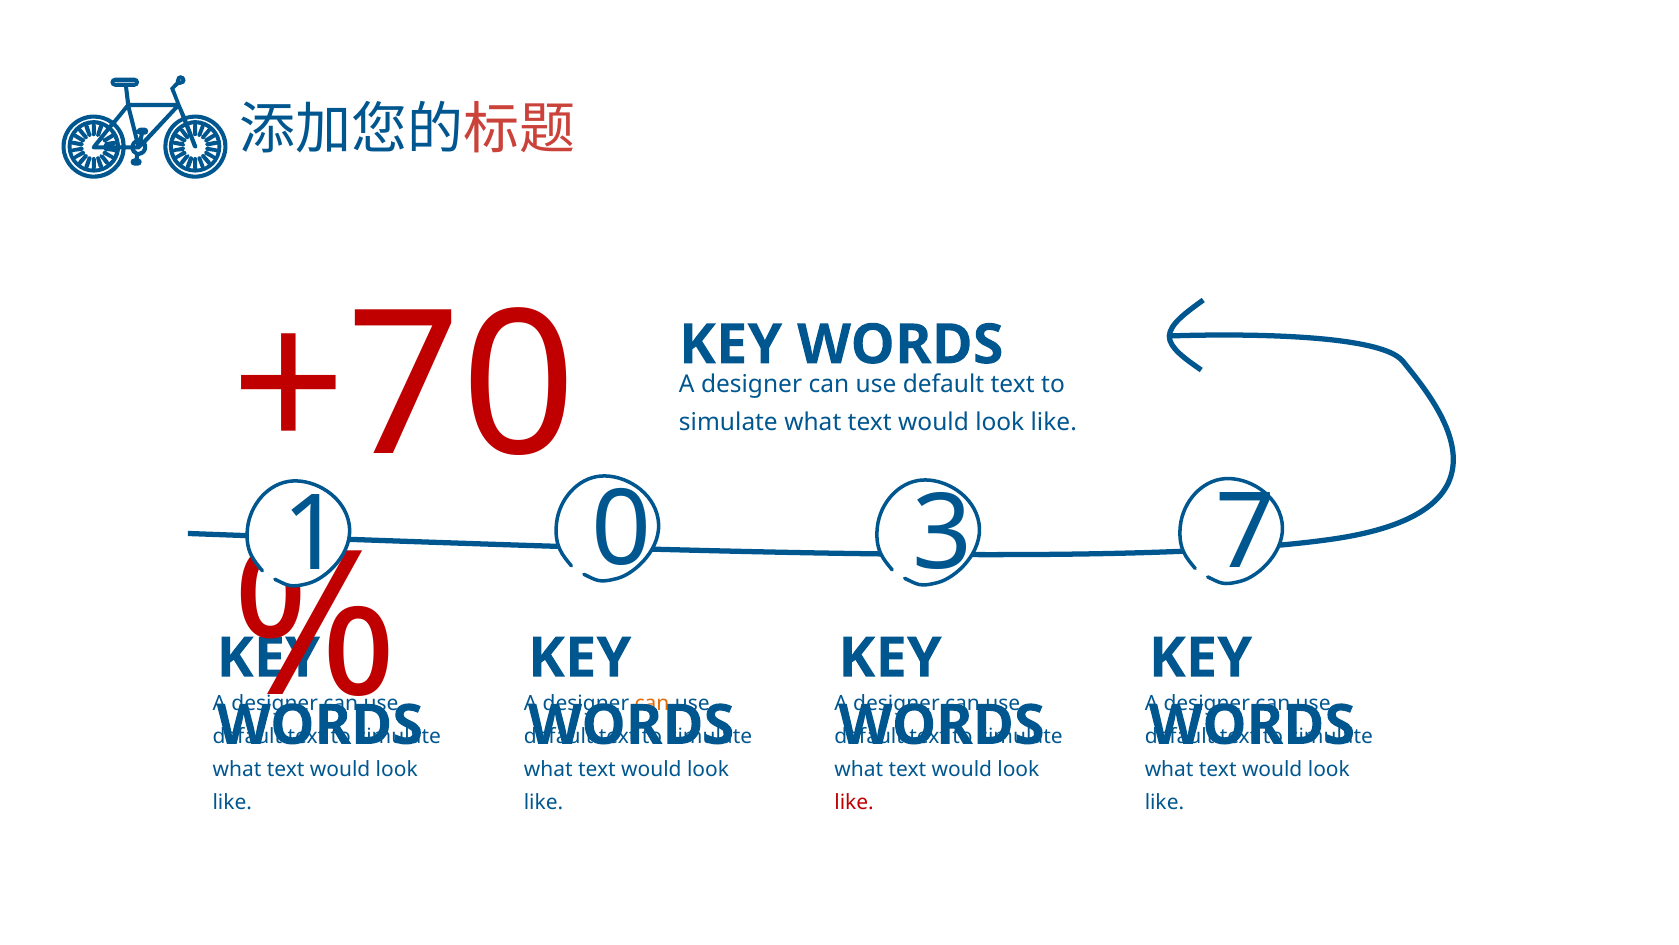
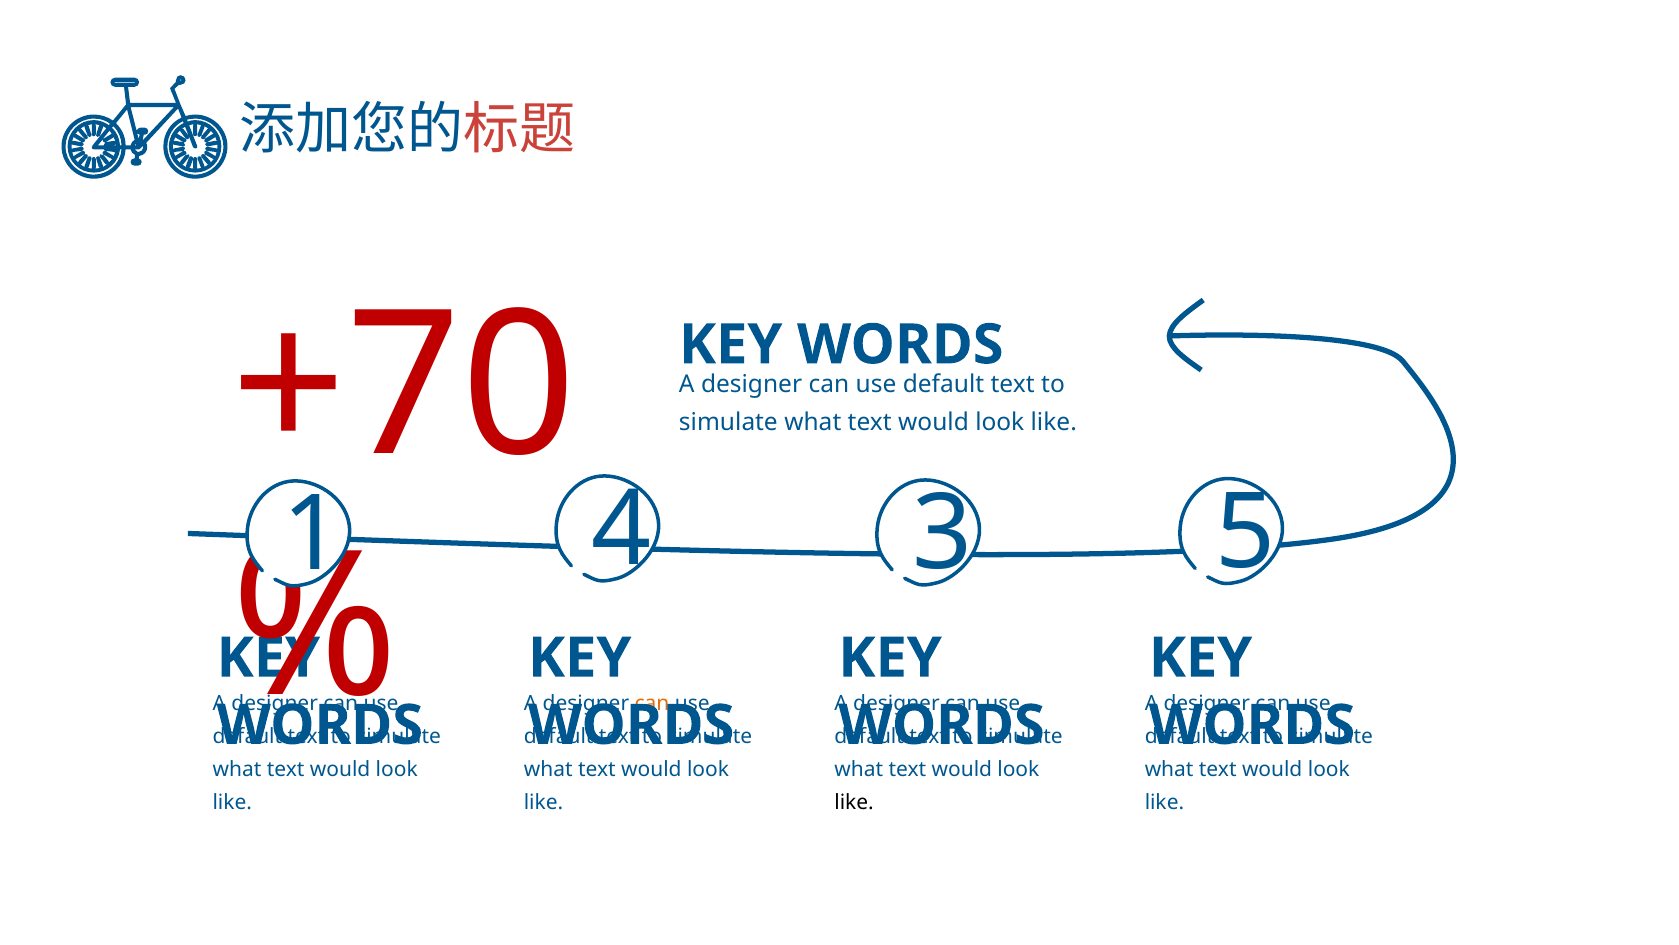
0: 0 -> 4 (622, 530)
7: 7 -> 5 (1245, 533)
like colour: red -> black (854, 802)
